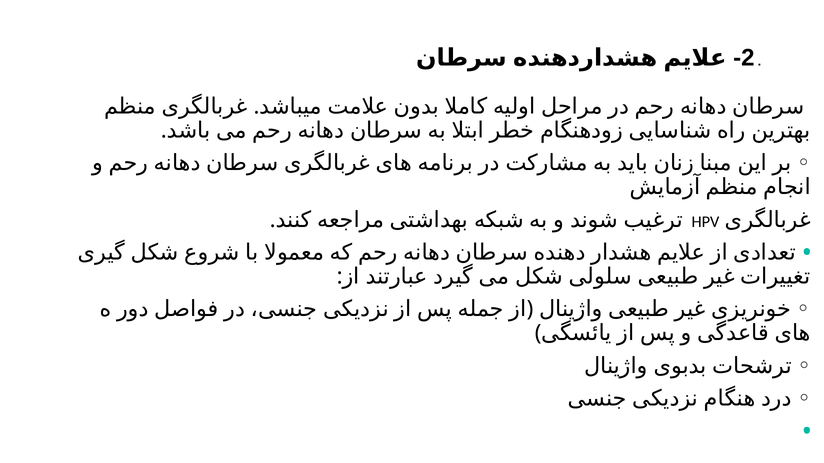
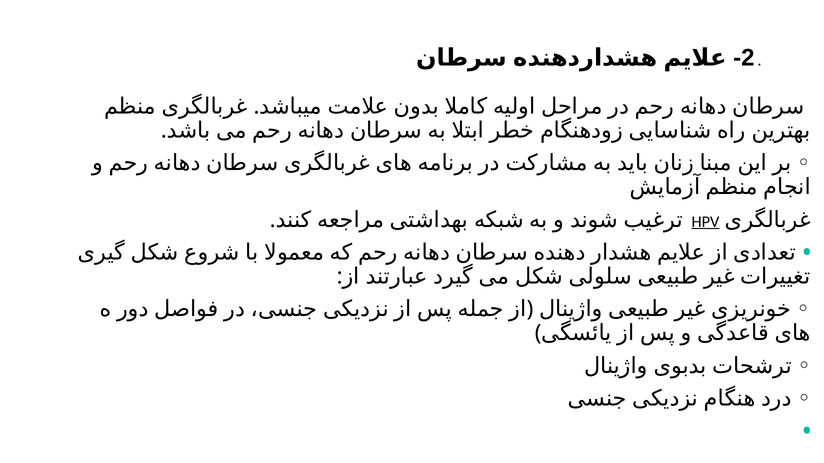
HPV underline: none -> present (705, 222)
